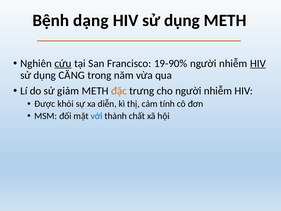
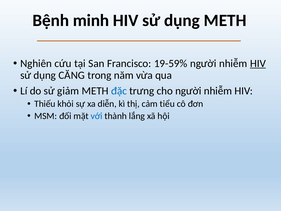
dạng: dạng -> minh (91, 20)
cứu underline: present -> none (63, 63)
19-90%: 19-90% -> 19-59% (171, 63)
đặc colour: orange -> blue (119, 91)
Được: Được -> Thiếu (45, 104)
tính: tính -> tiểu (167, 104)
chất: chất -> lắng (137, 116)
